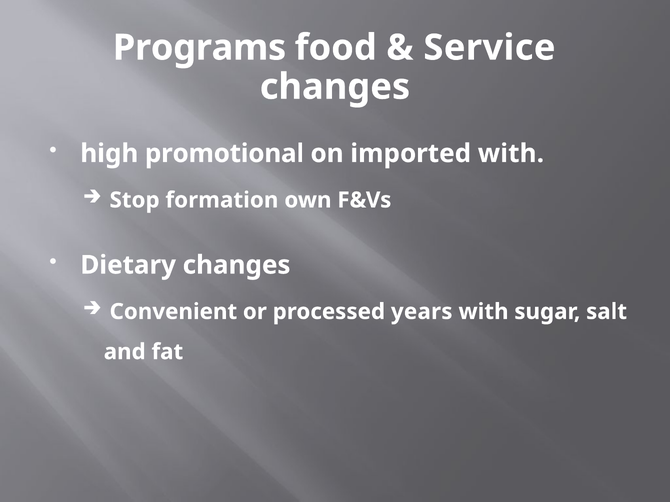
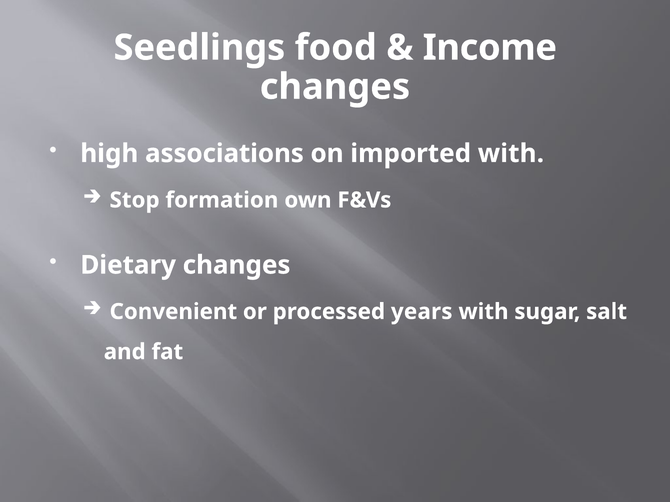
Programs: Programs -> Seedlings (199, 48)
Service: Service -> Income (490, 48)
promotional: promotional -> associations (224, 154)
